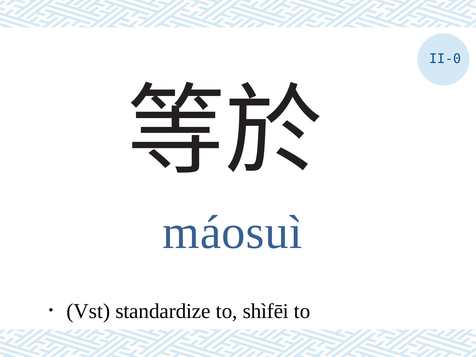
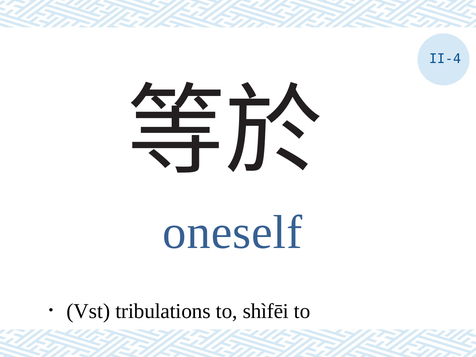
II-0: II-0 -> II-4 (445, 59)
máosuì: máosuì -> oneself (232, 233)
standardize: standardize -> tribulations (163, 311)
